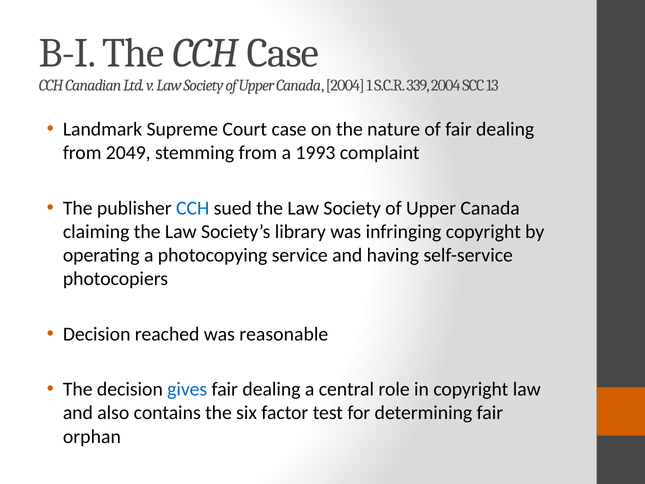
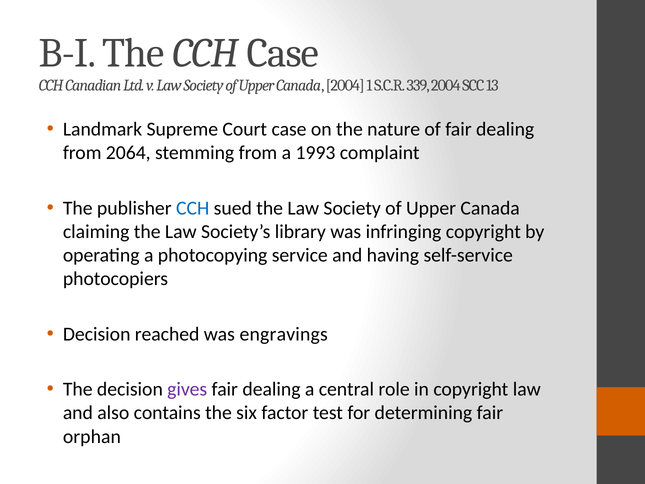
2049: 2049 -> 2064 (128, 153)
reasonable: reasonable -> engravings (284, 334)
gives colour: blue -> purple (187, 389)
